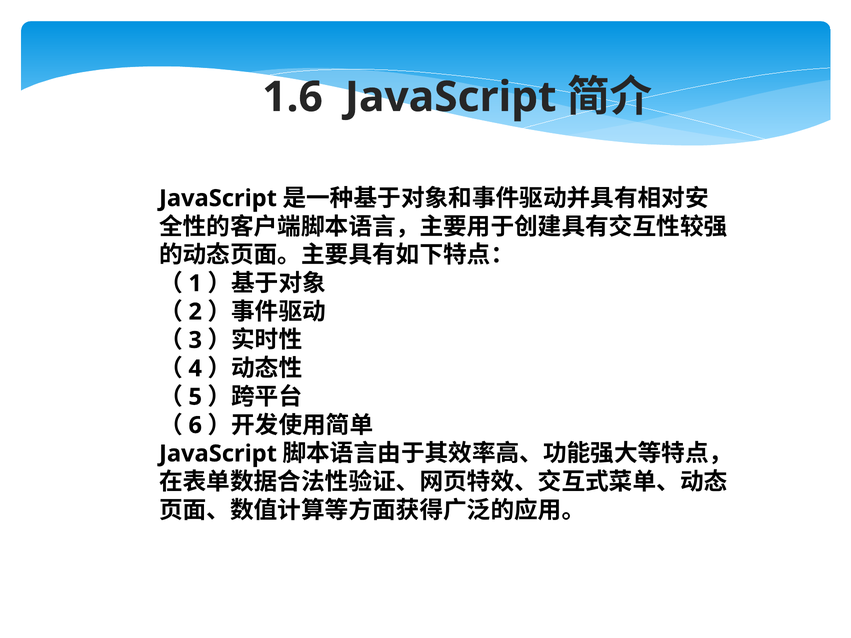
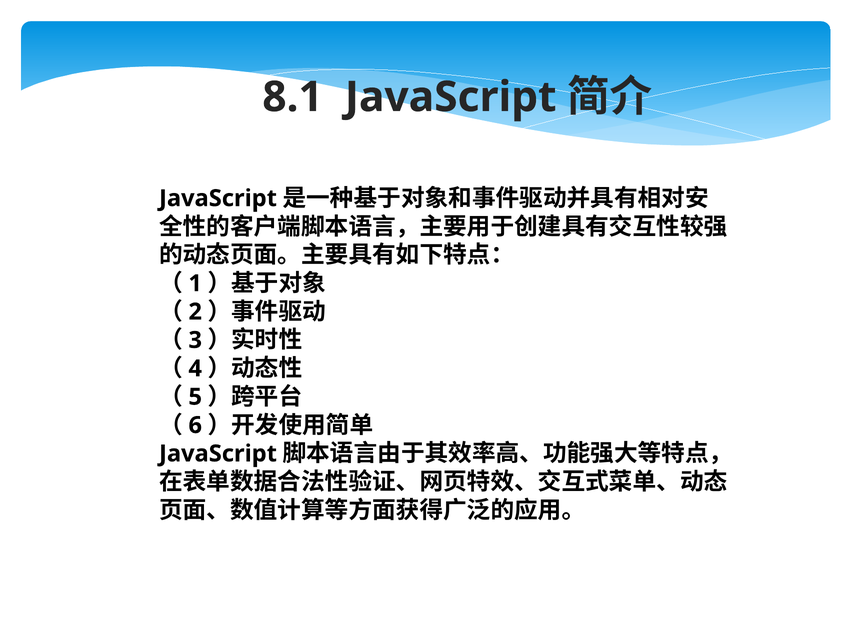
1.6: 1.6 -> 8.1 (293, 97)
